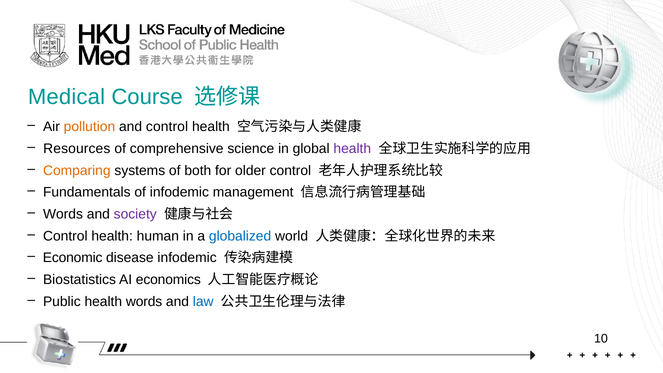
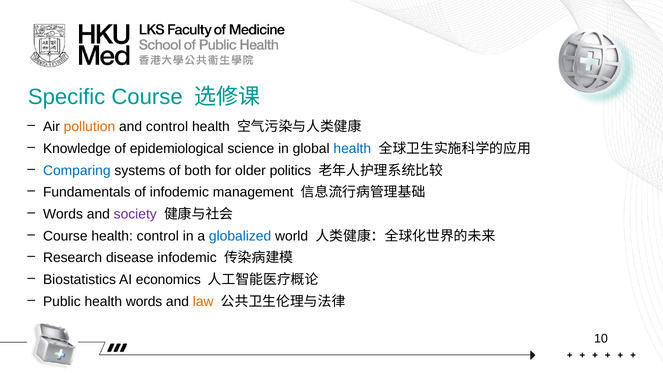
Medical: Medical -> Specific (67, 97)
Resources: Resources -> Knowledge (77, 149)
comprehensive: comprehensive -> epidemiological (177, 149)
health colour: purple -> blue (352, 149)
Comparing colour: orange -> blue (77, 171)
older control: control -> politics (290, 171)
Control: Control -> Course (65, 236)
health human: human -> control (158, 236)
Economic: Economic -> Research (73, 258)
law colour: blue -> orange (203, 301)
